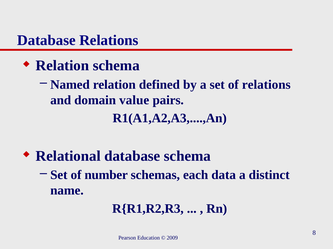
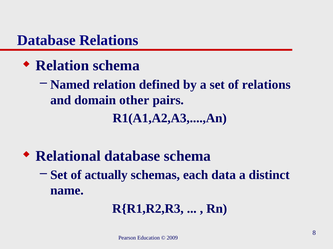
value: value -> other (134, 100)
number: number -> actually (106, 175)
